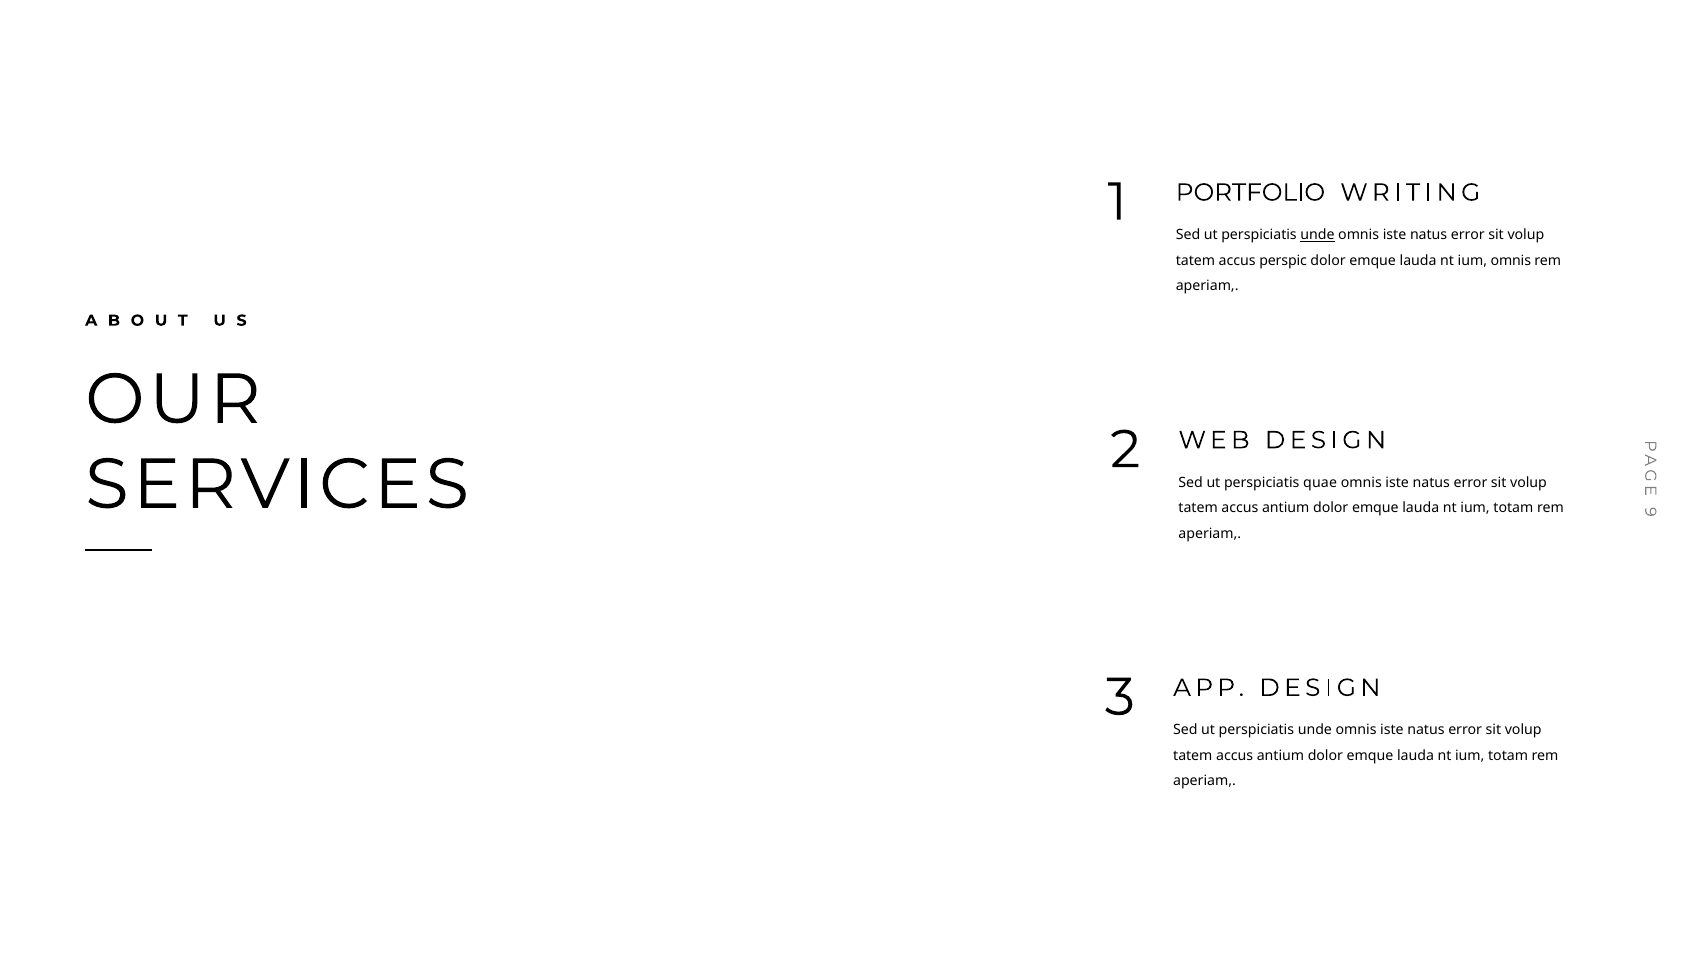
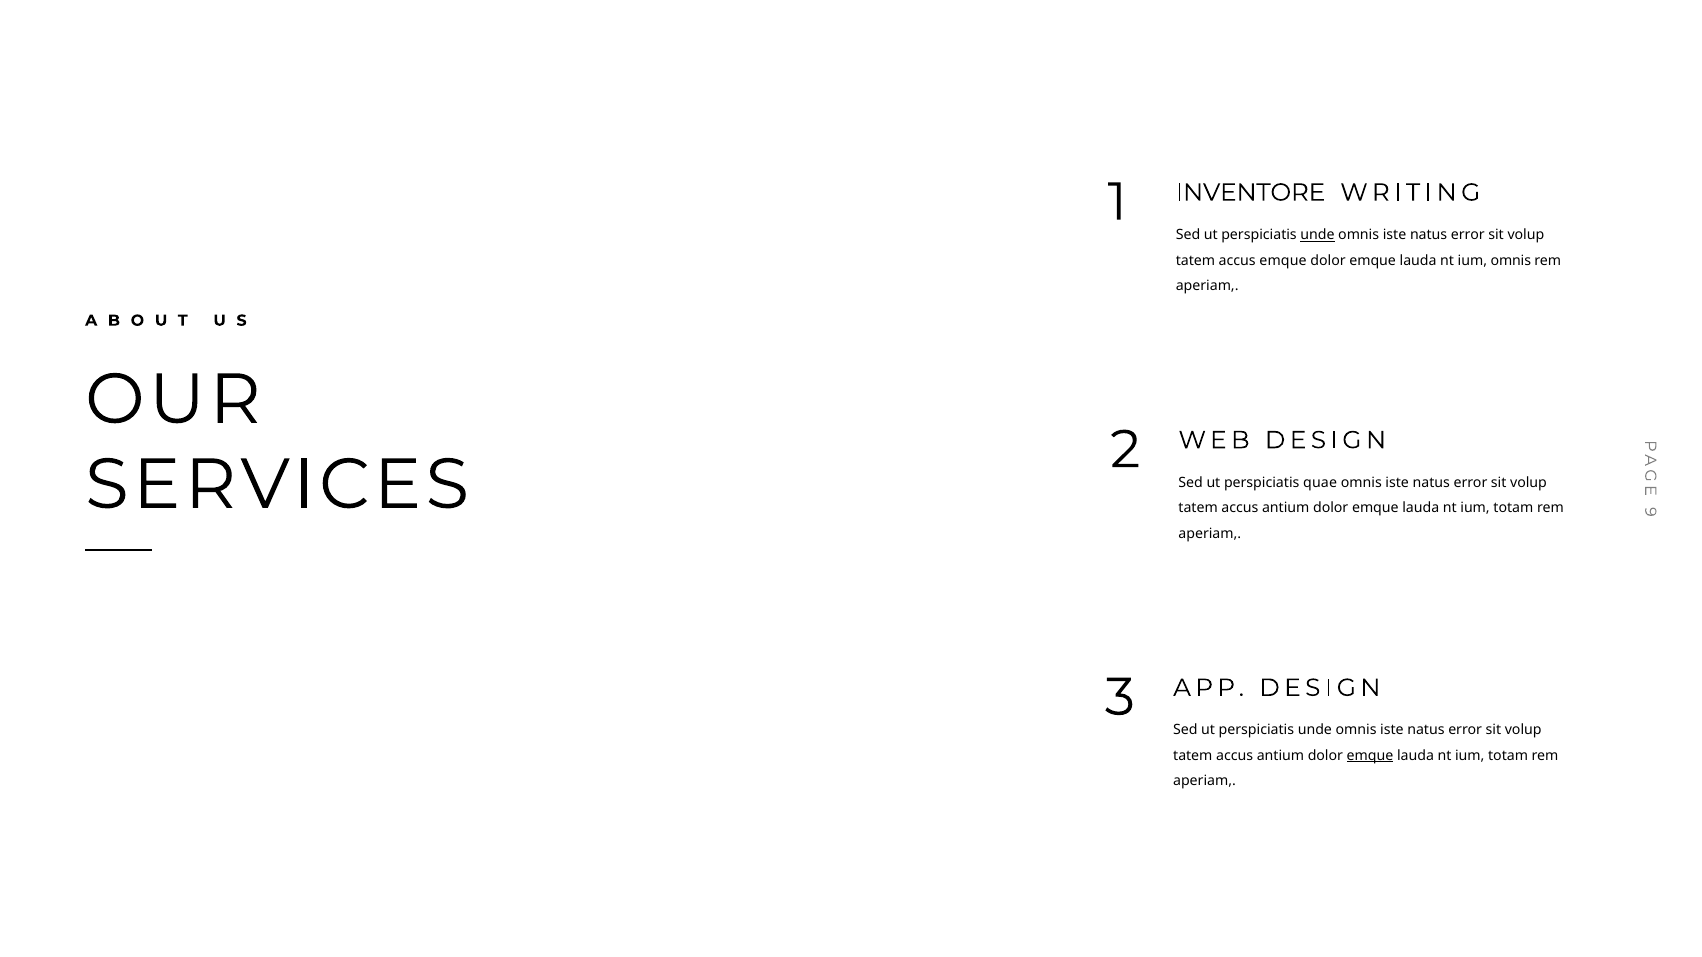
PORTFOLIO: PORTFOLIO -> INVENTORE (1251, 193)
accus perspic: perspic -> emque (1283, 260)
emque underline: none -> present (1370, 756)
